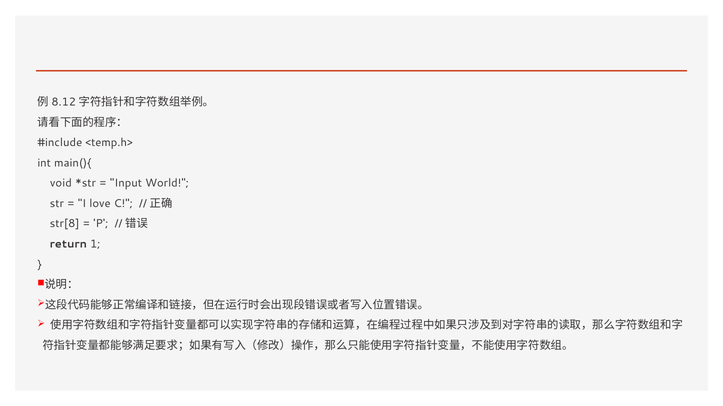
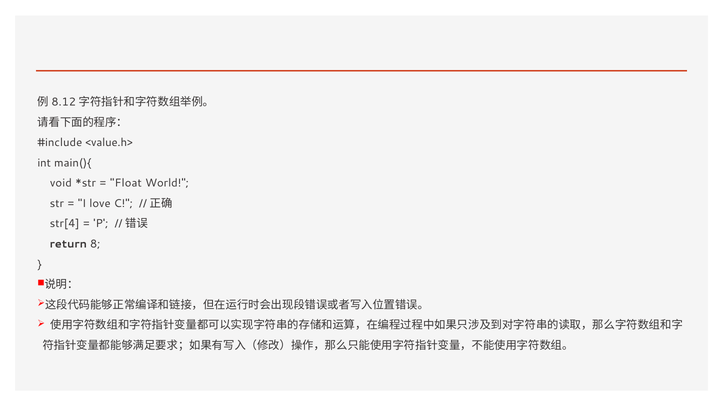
<temp.h>: <temp.h> -> <value.h> (109, 143)
Input: Input -> Float (126, 183)
str[8: str[8 -> str[4 (65, 224)
1: 1 -> 8 (95, 244)
